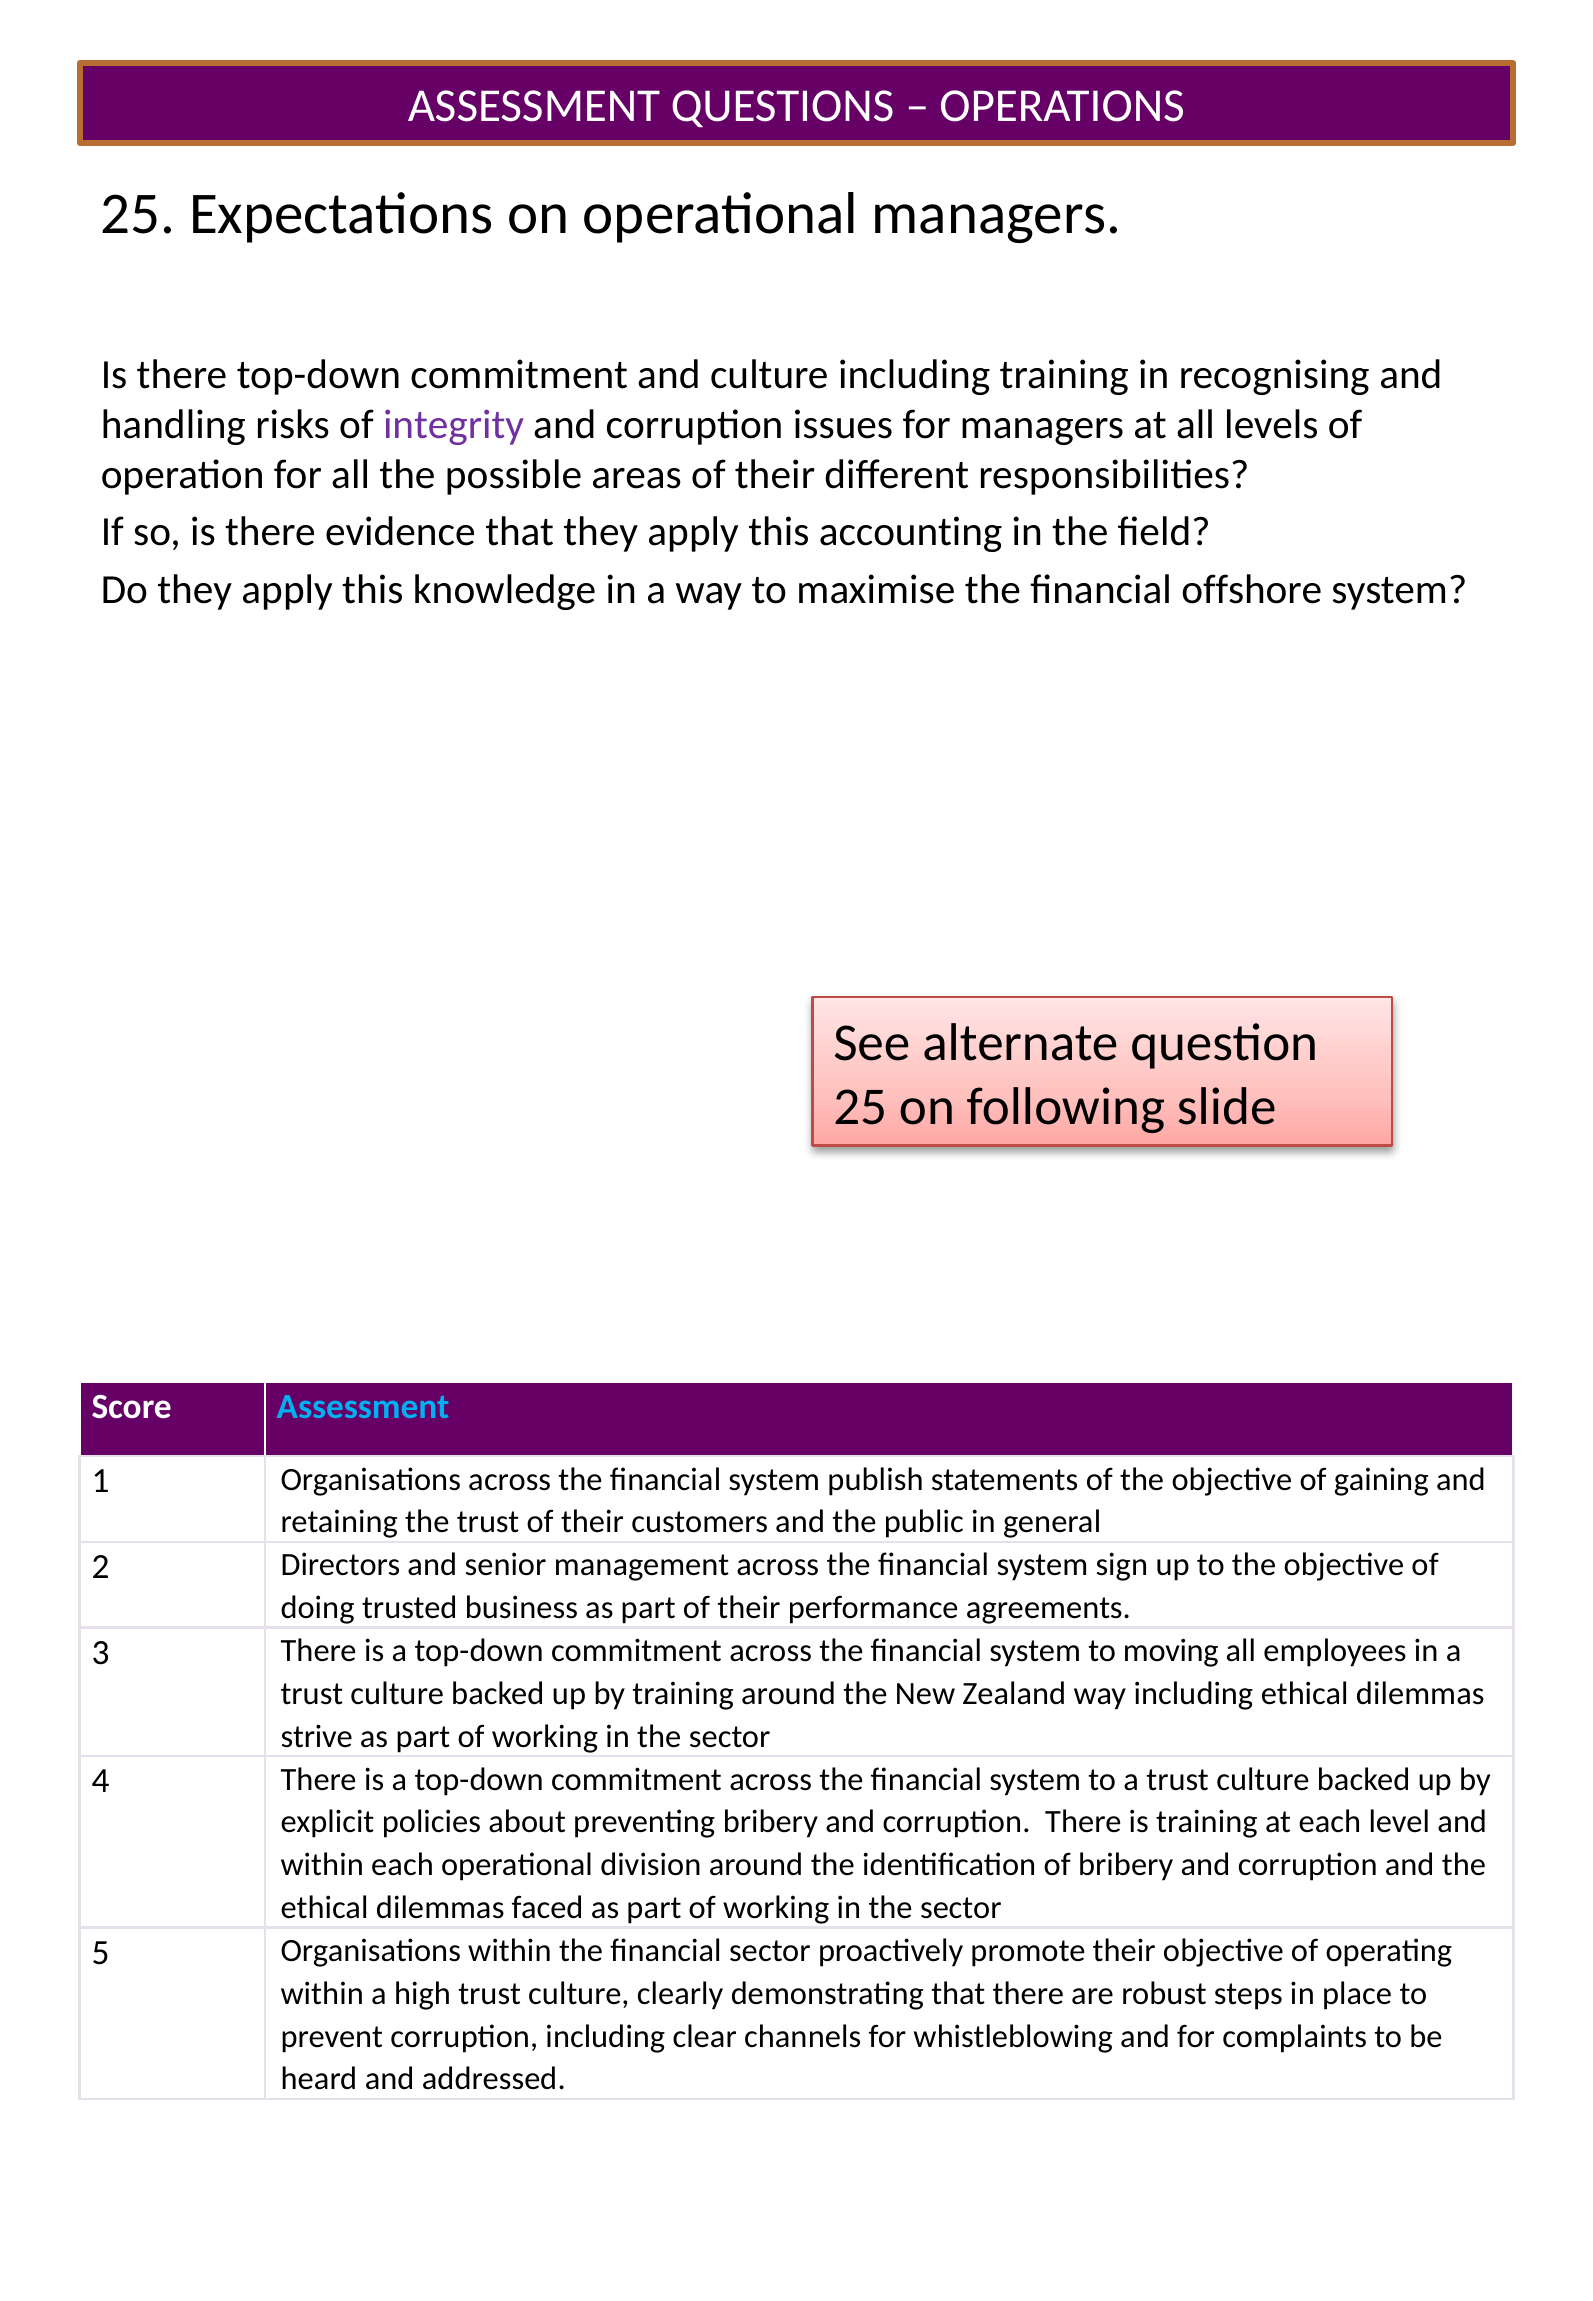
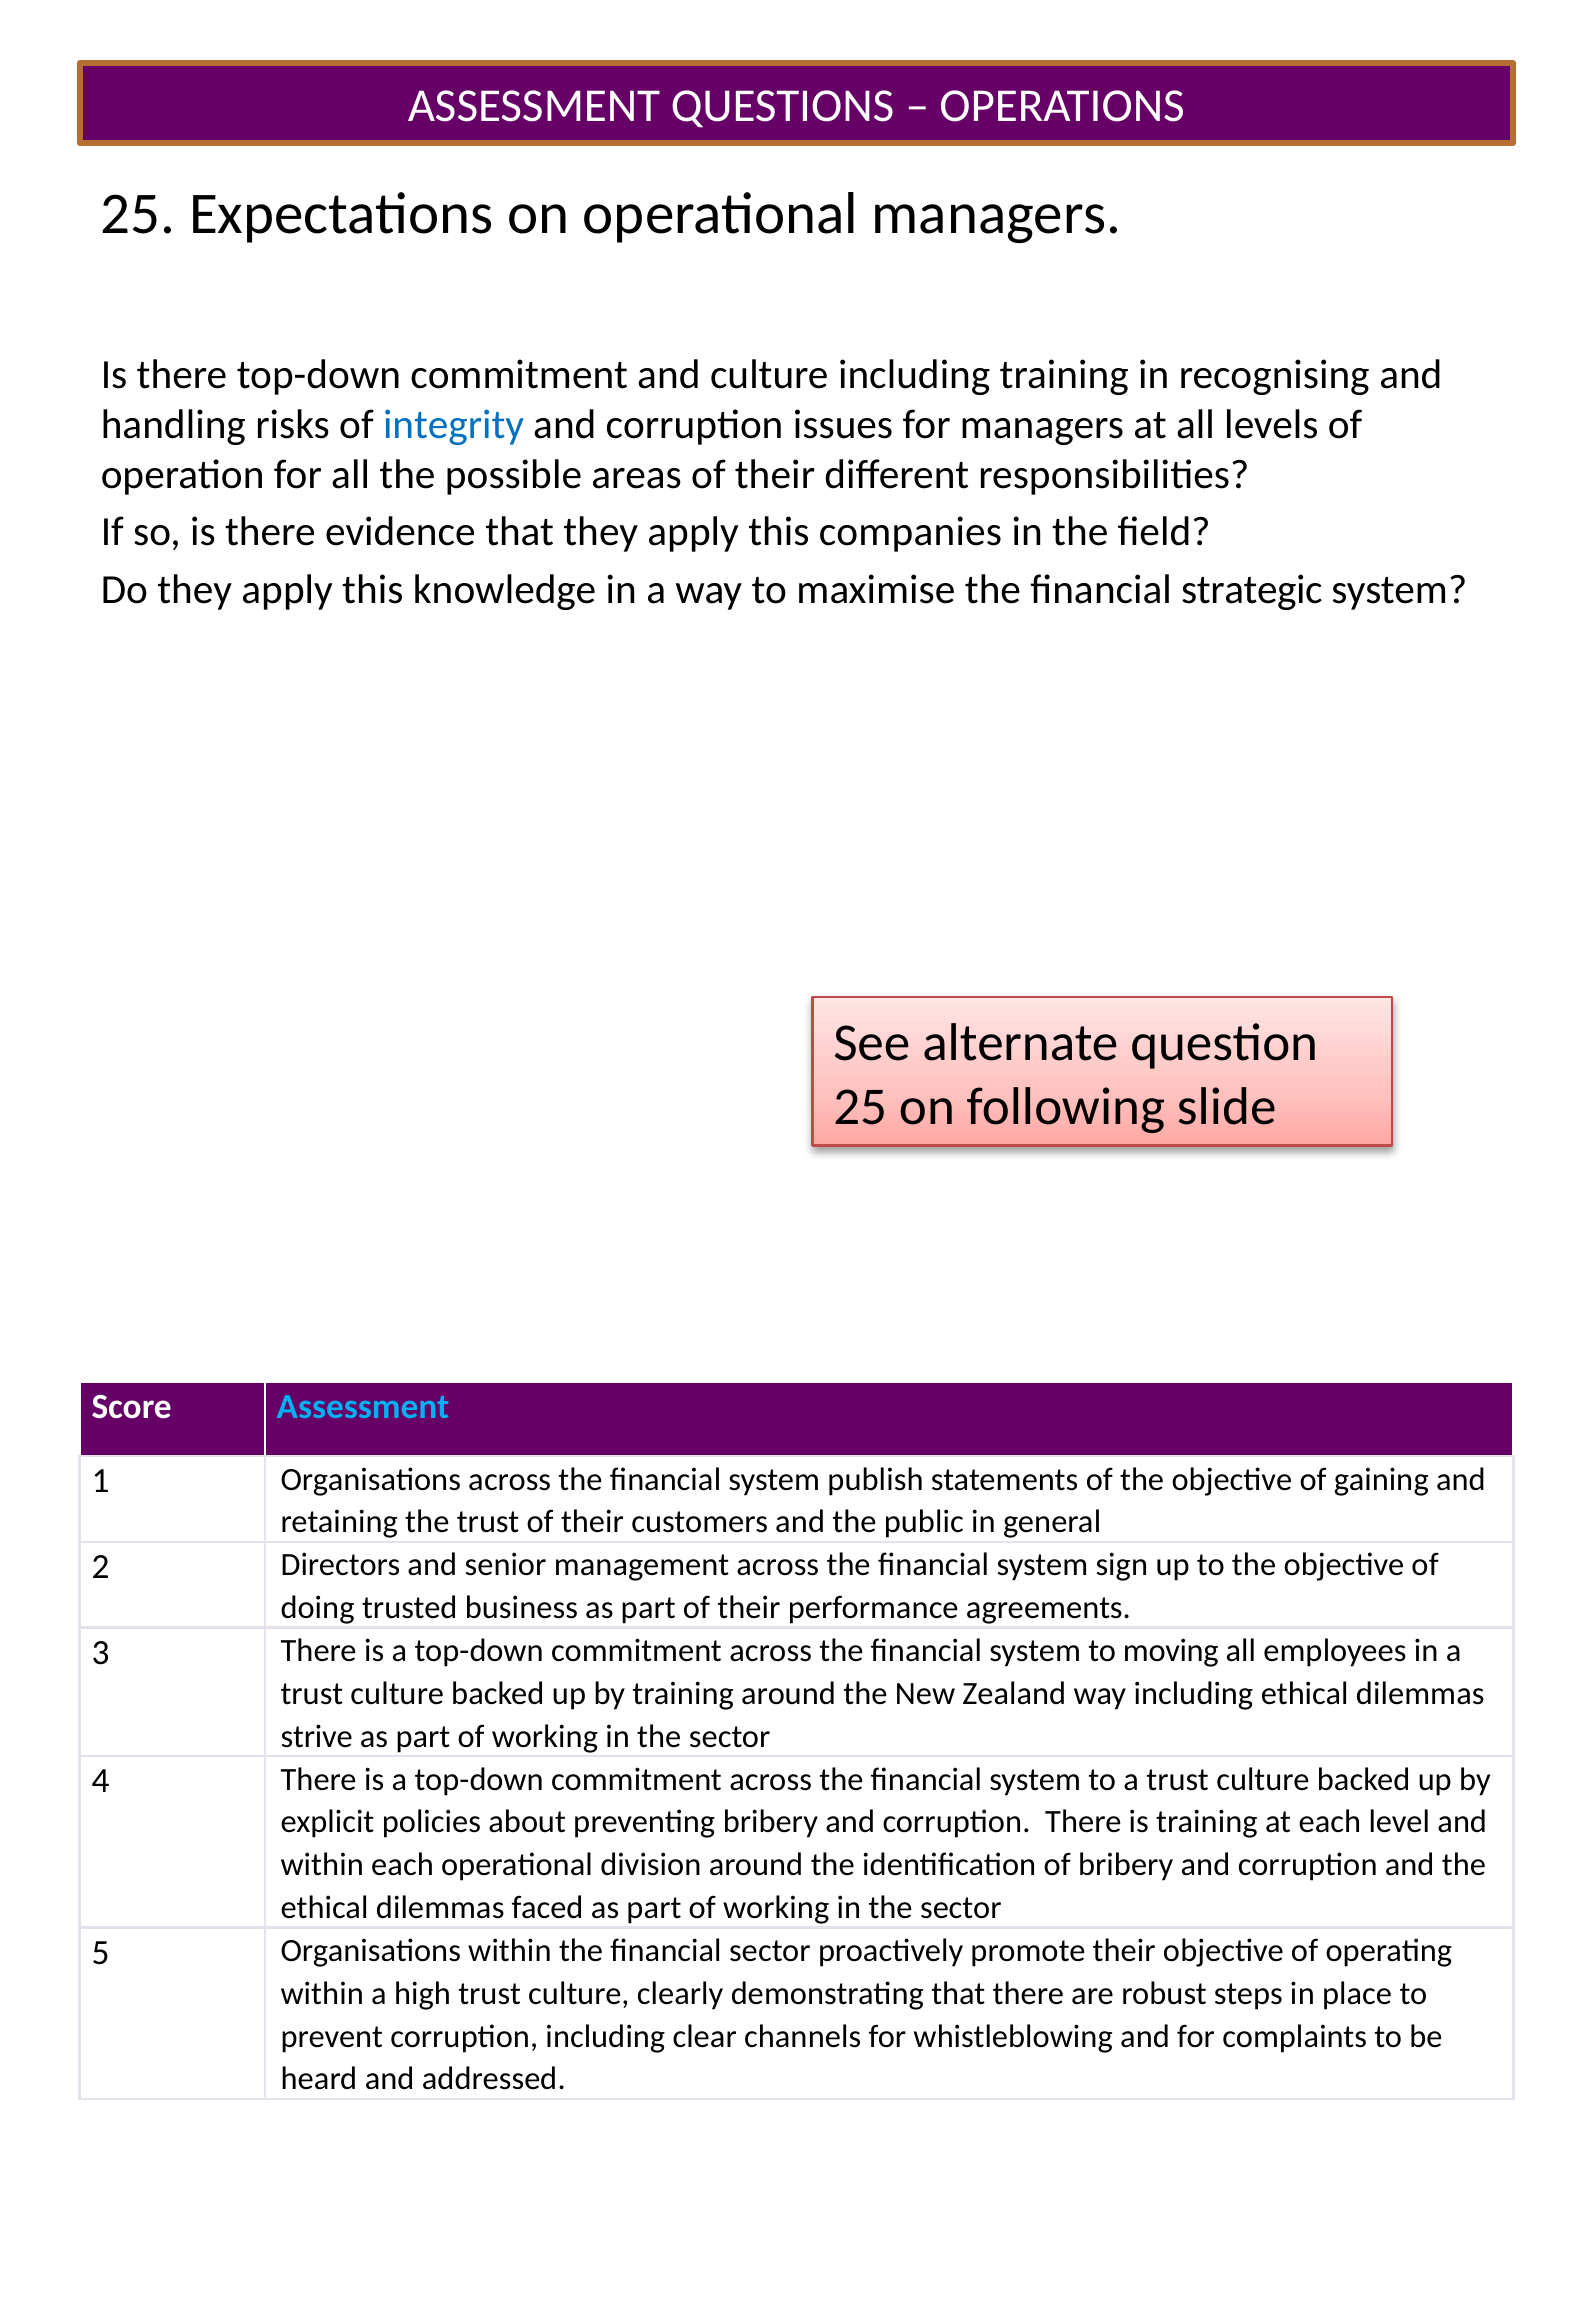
integrity colour: purple -> blue (454, 425)
accounting: accounting -> companies (910, 532)
offshore: offshore -> strategic (1252, 590)
